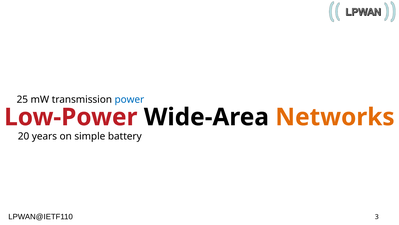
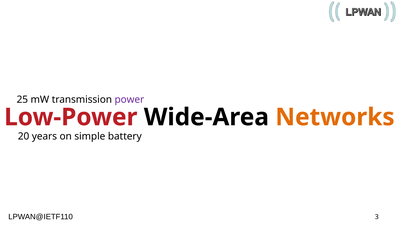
power colour: blue -> purple (129, 99)
